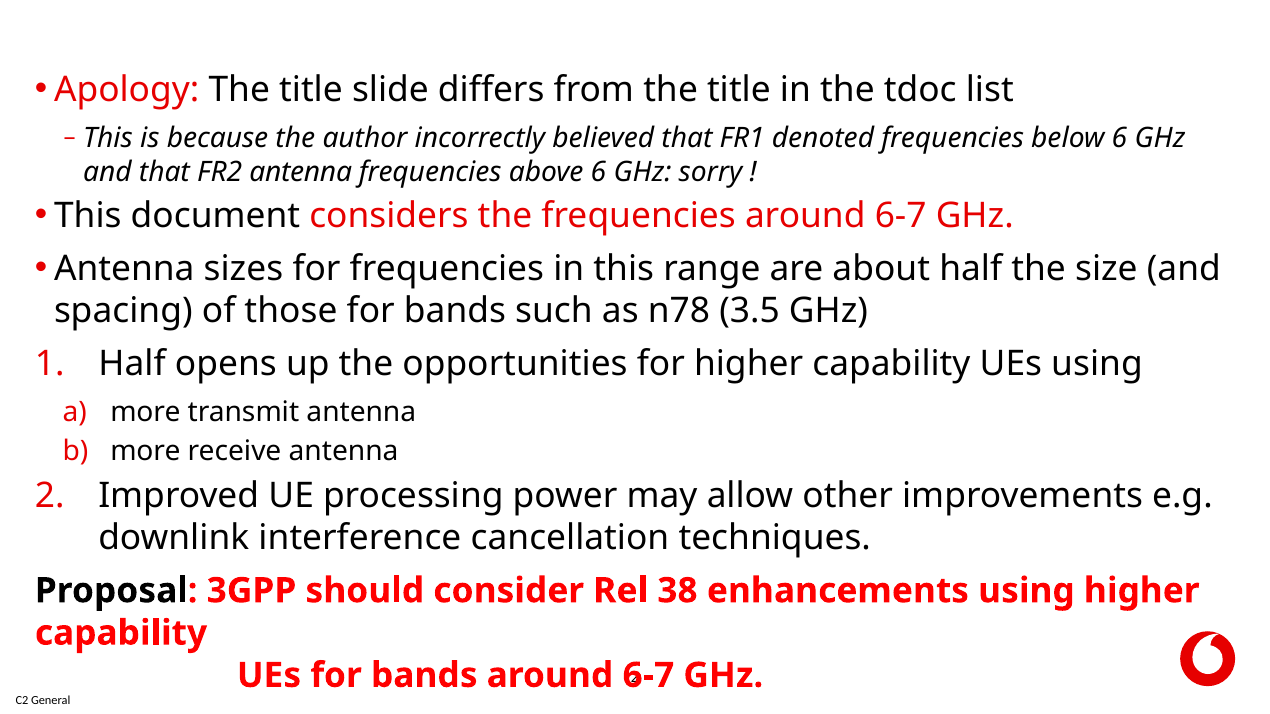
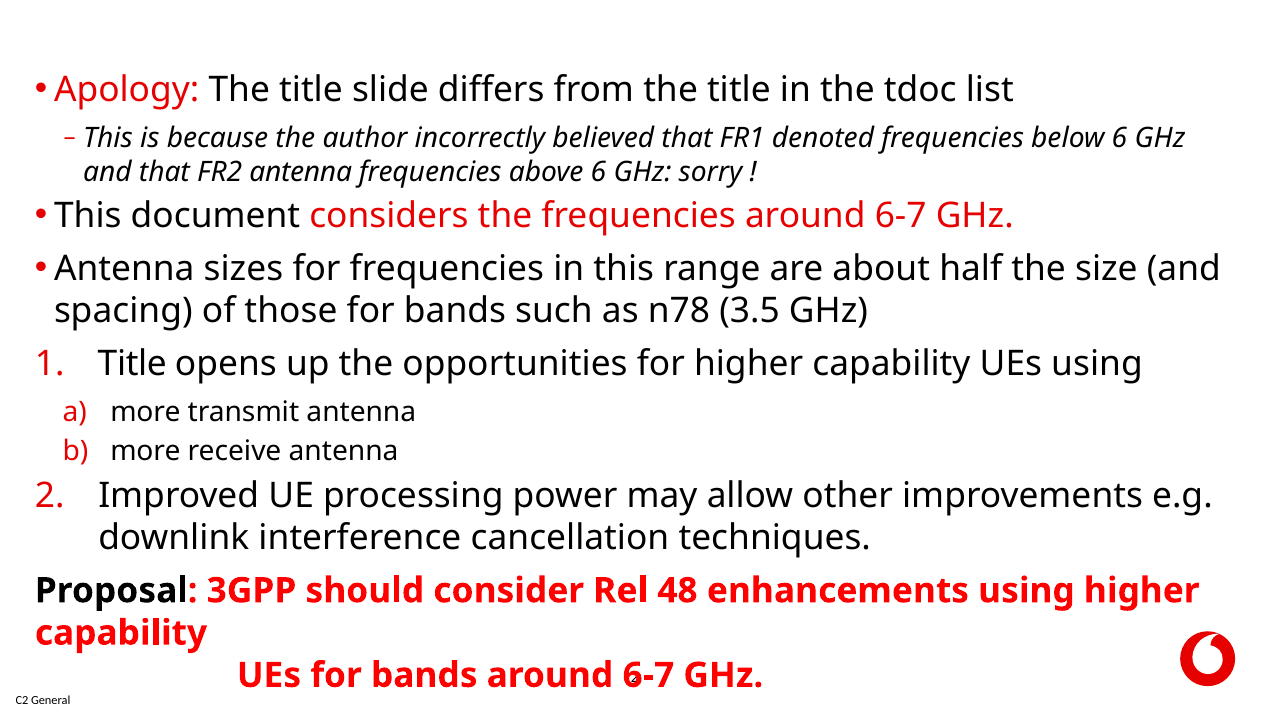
Half: Half -> Title (132, 364)
38: 38 -> 48 (677, 591)
